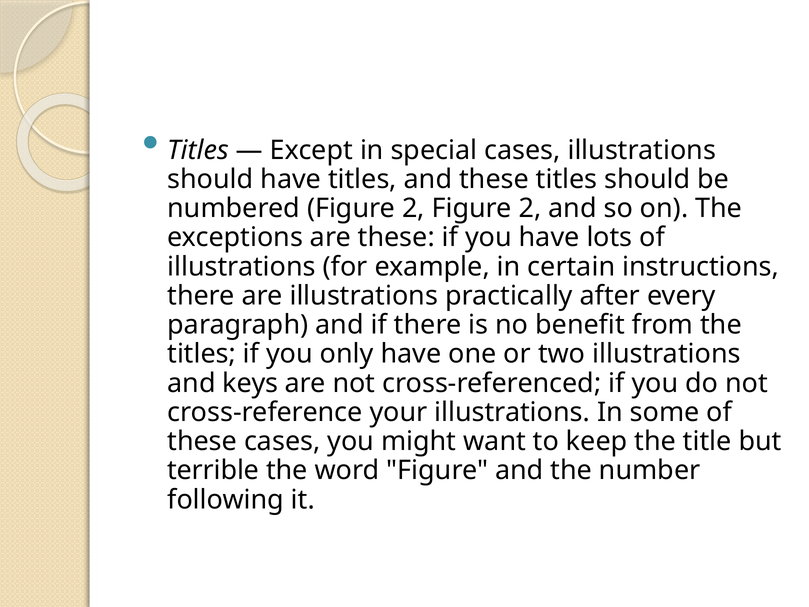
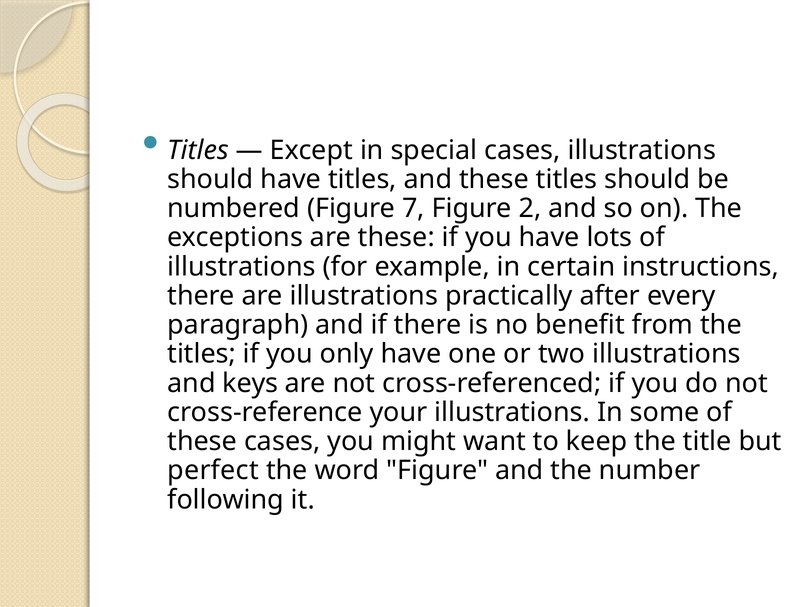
numbered Figure 2: 2 -> 7 (413, 208)
terrible: terrible -> perfect (213, 470)
